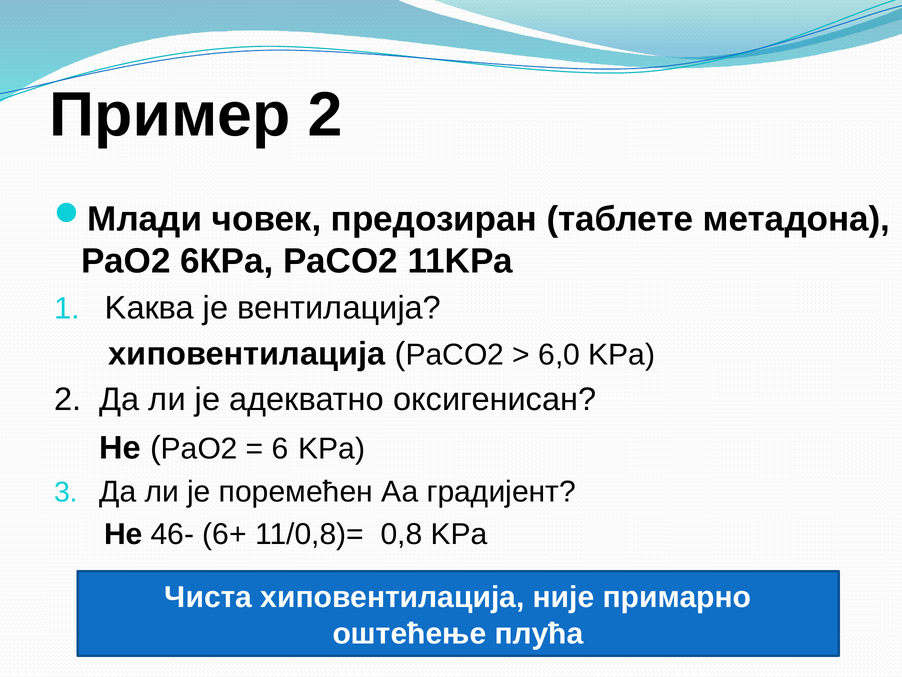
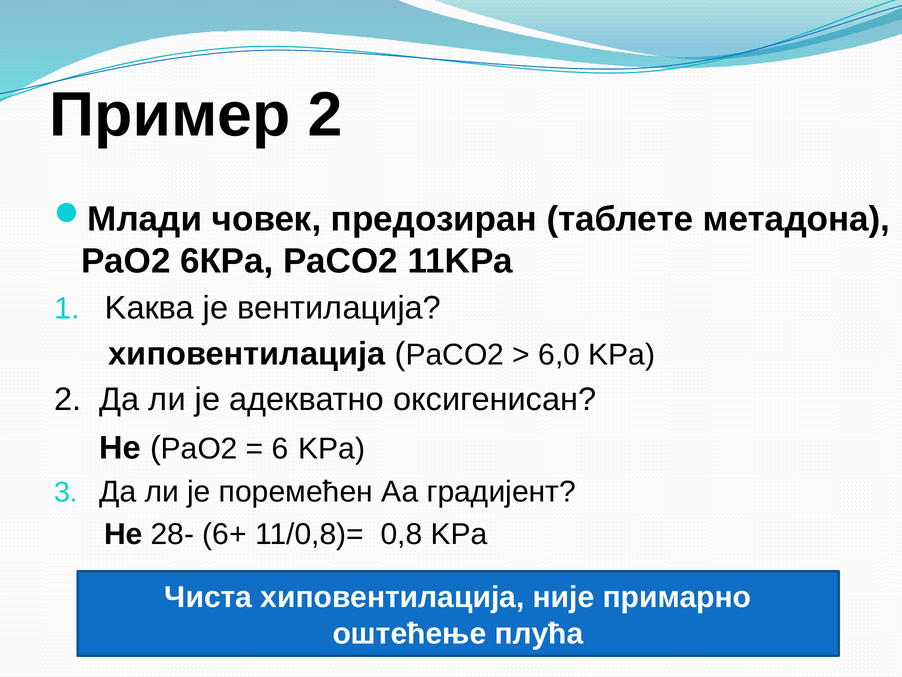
46-: 46- -> 28- (172, 534)
